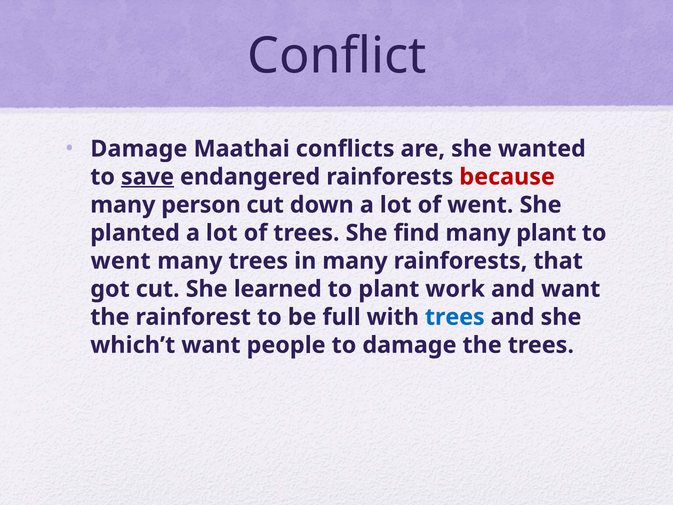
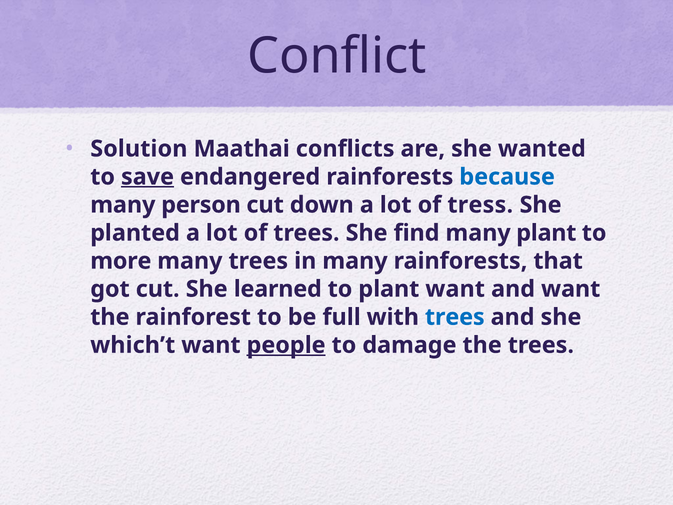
Damage: Damage -> Solution (139, 149)
because colour: red -> blue (507, 177)
of went: went -> tress (480, 205)
went: went -> more (121, 261)
plant work: work -> want (455, 289)
people underline: none -> present (286, 345)
